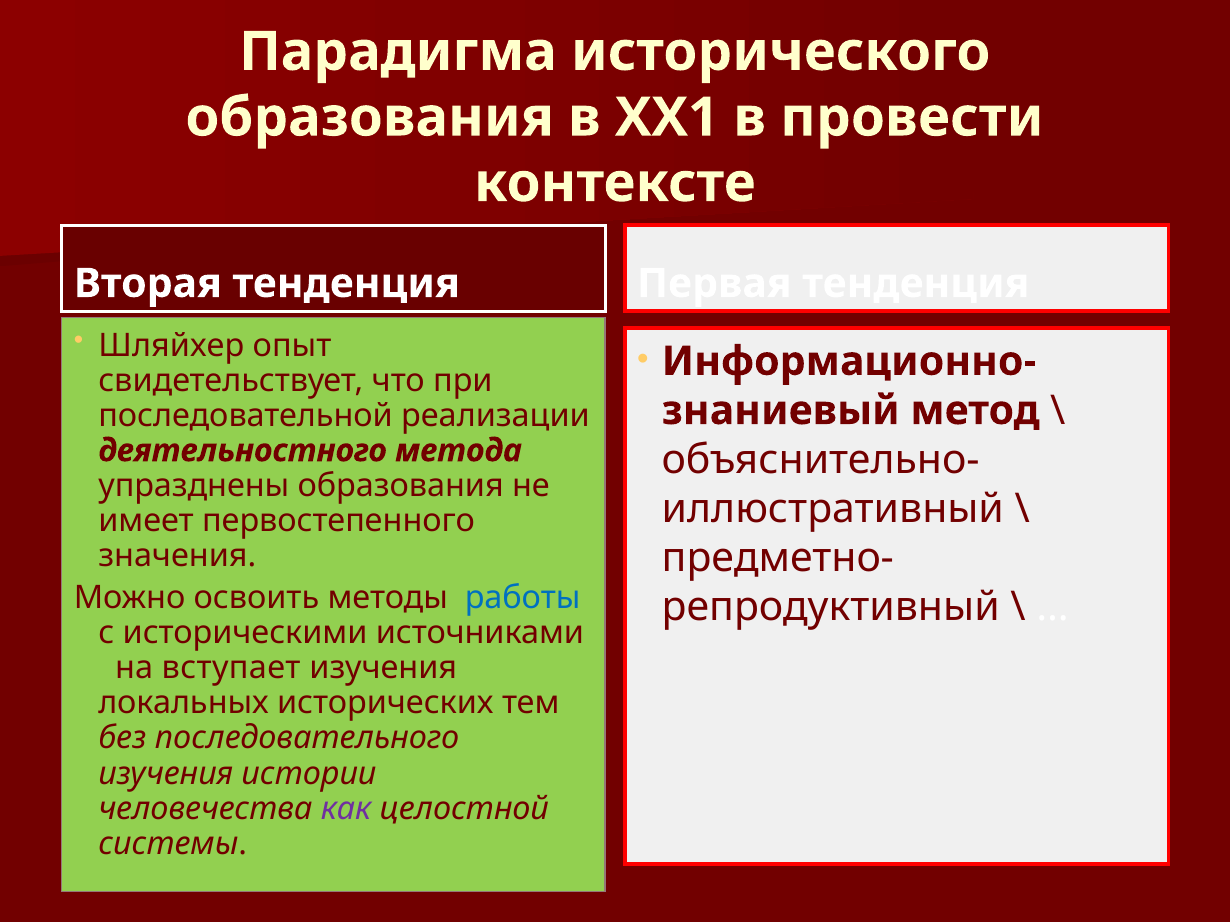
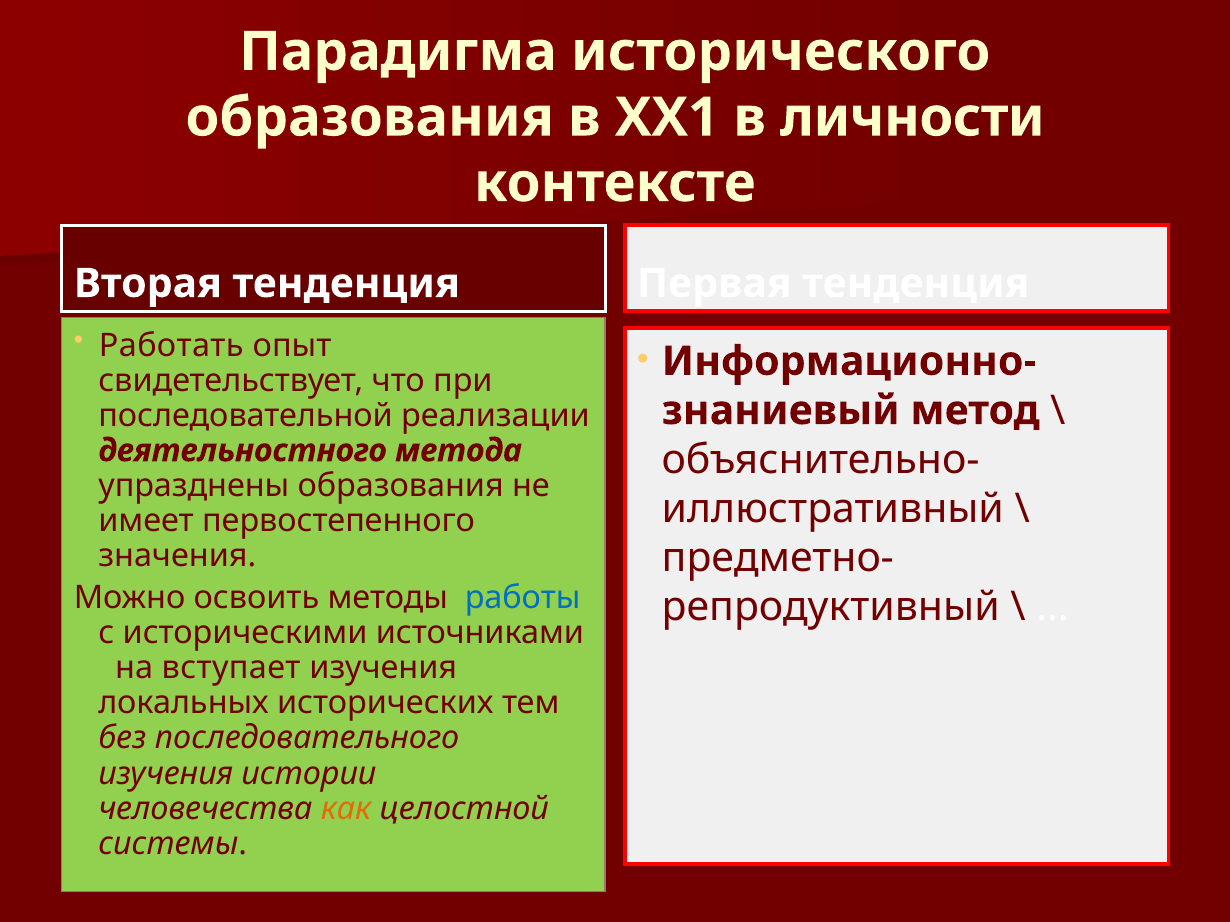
провести: провести -> личности (912, 118)
Шляйхер: Шляйхер -> Работать (171, 346)
как colour: purple -> orange (346, 809)
